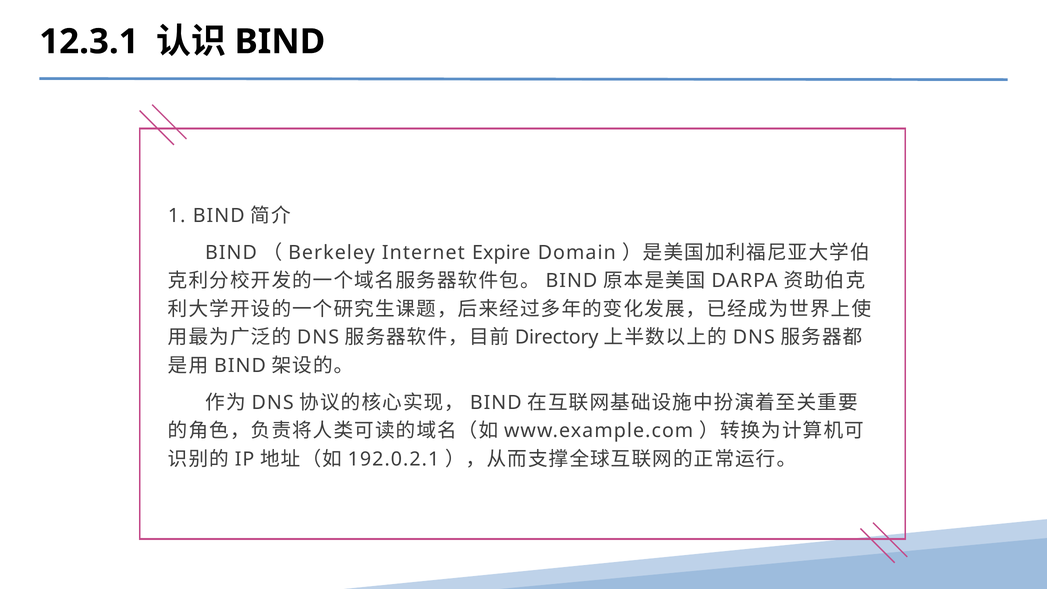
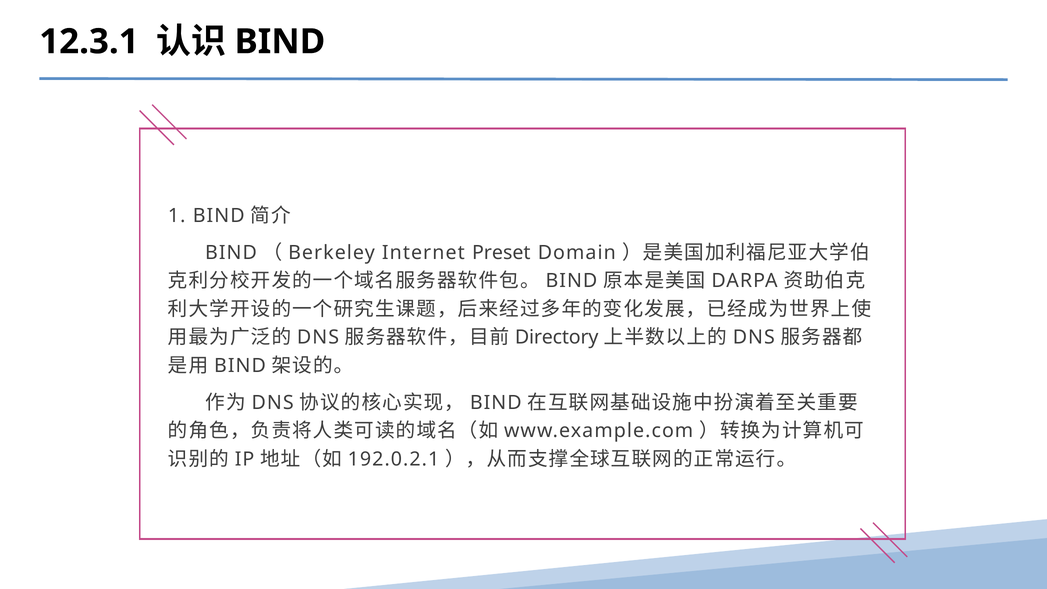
Expire: Expire -> Preset (501, 253)
